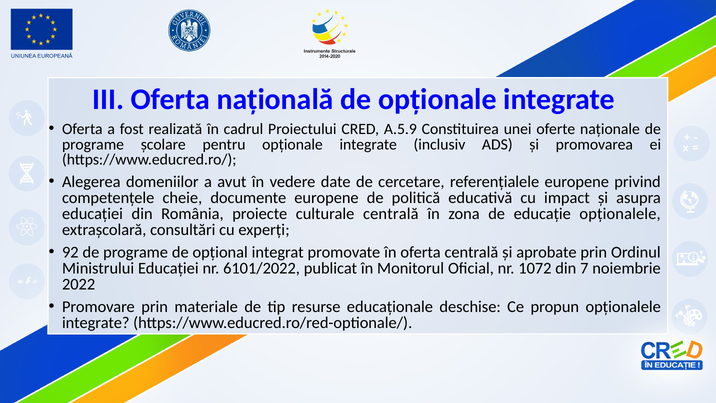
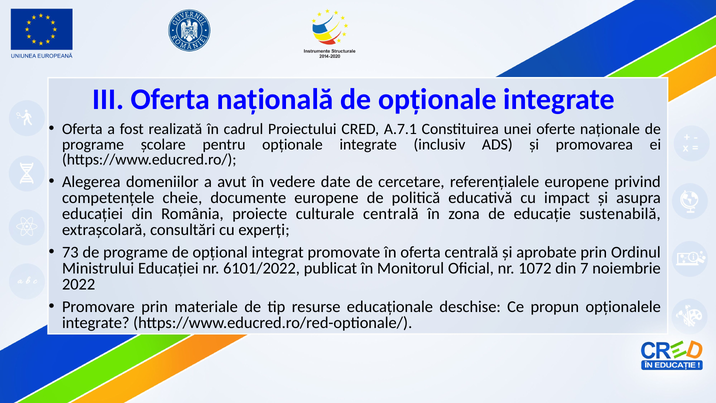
A.5.9: A.5.9 -> A.7.1 (400, 129)
educație opționalele: opționalele -> sustenabilă (620, 214)
92: 92 -> 73 (70, 252)
